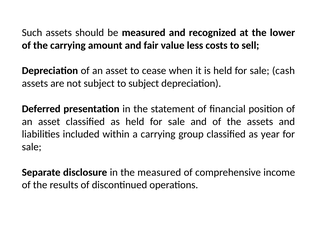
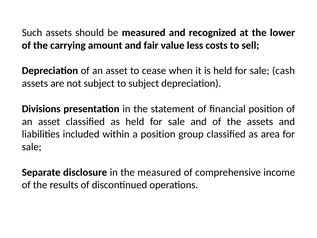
Deferred: Deferred -> Divisions (41, 109)
a carrying: carrying -> position (158, 134)
year: year -> area (270, 134)
